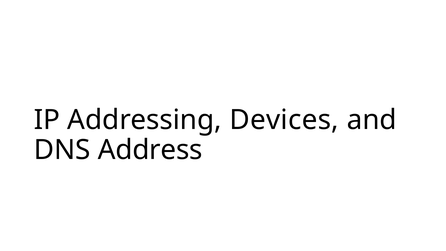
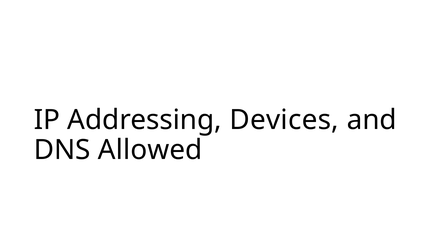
Address: Address -> Allowed (150, 150)
